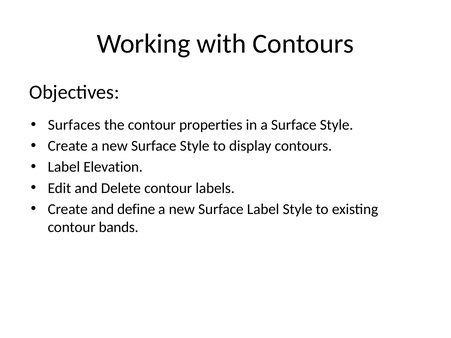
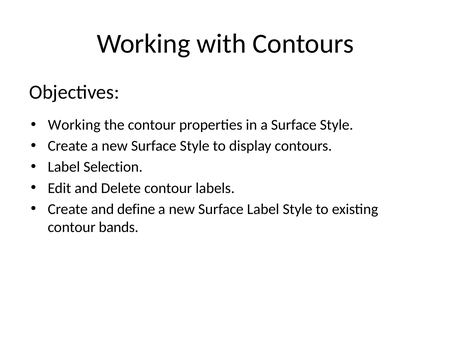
Surfaces: Surfaces -> Working (74, 125)
Elevation: Elevation -> Selection (113, 167)
